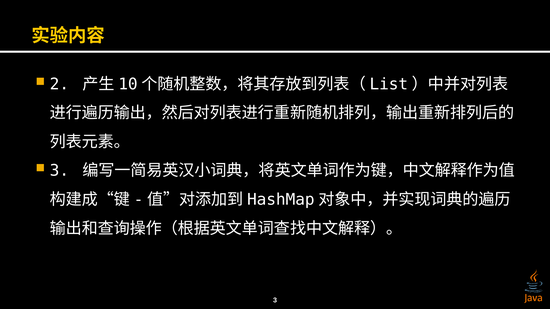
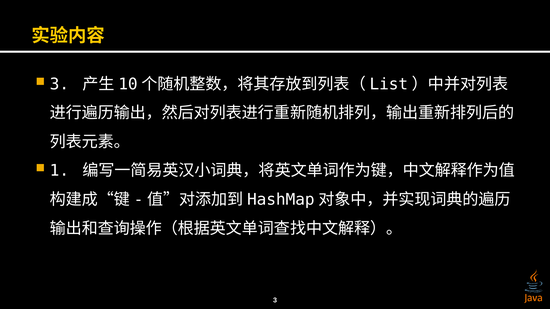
2: 2 -> 3 (59, 84)
3: 3 -> 1 (59, 171)
